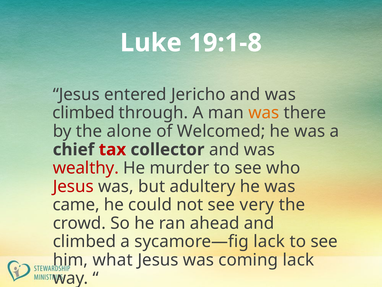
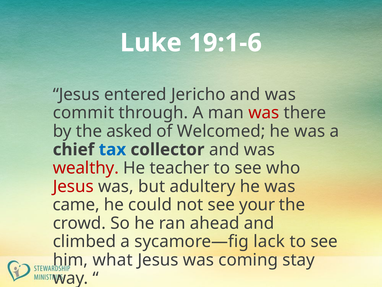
19:1-8: 19:1-8 -> 19:1-6 (225, 43)
climbed: climbed -> commit (83, 113)
was colour: orange -> red (264, 113)
alone: alone -> asked (129, 131)
tax colour: red -> blue (112, 149)
murder: murder -> teacher (180, 168)
very: very -> your (257, 204)
coming lack: lack -> stay (299, 259)
